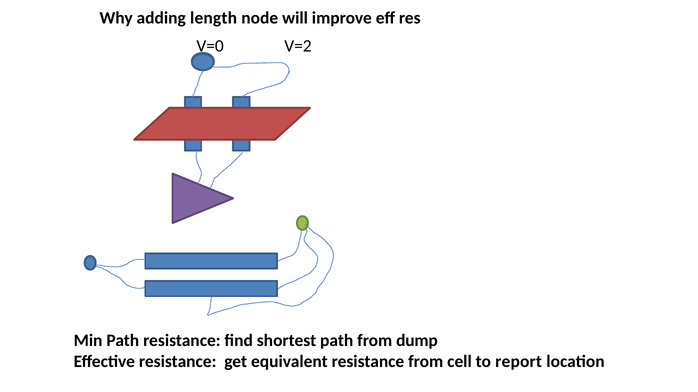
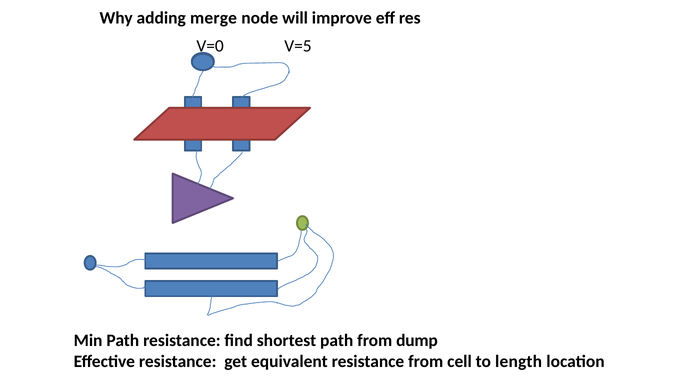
length: length -> merge (214, 18)
V=2: V=2 -> V=5 (298, 46)
report: report -> length (519, 362)
